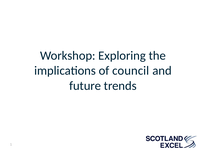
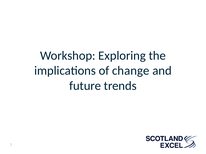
council: council -> change (131, 71)
